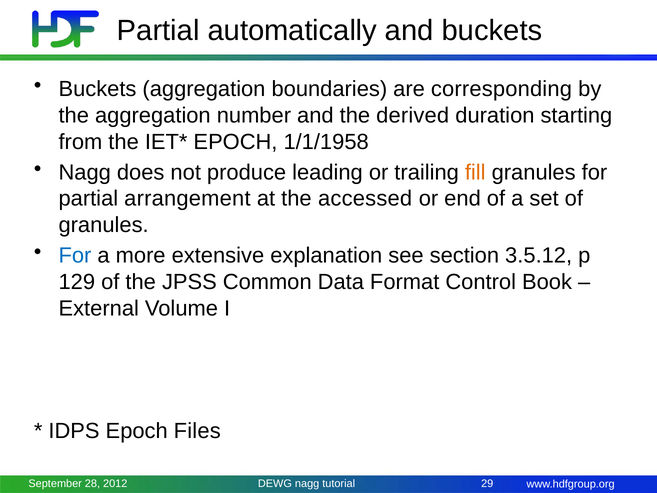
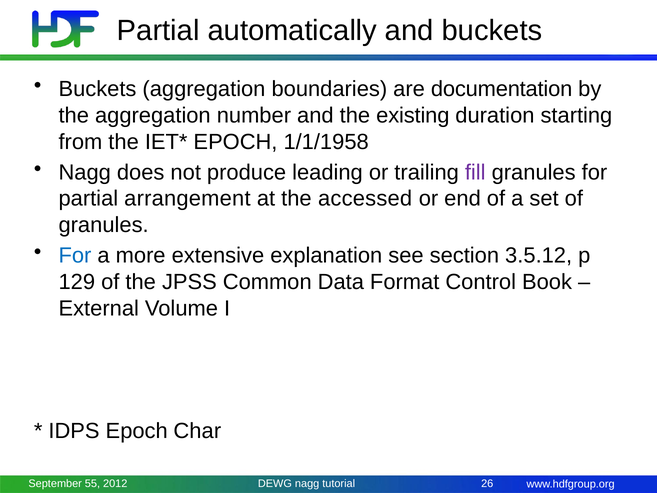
corresponding: corresponding -> documentation (502, 89)
derived: derived -> existing (413, 115)
fill colour: orange -> purple (475, 172)
Files: Files -> Char (197, 431)
28: 28 -> 55 (92, 484)
29: 29 -> 26 (487, 484)
